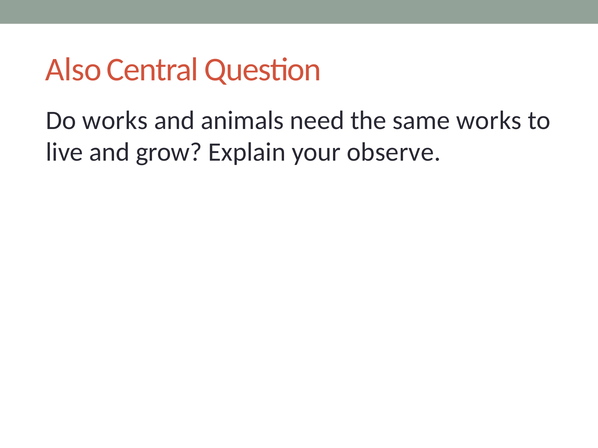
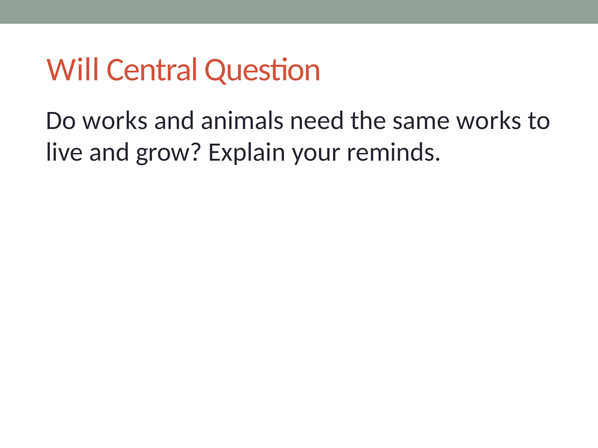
Also: Also -> Will (73, 70)
observe: observe -> reminds (394, 152)
